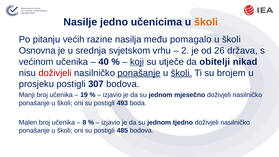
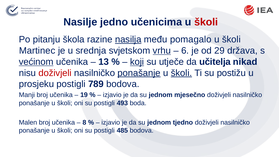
školi colour: orange -> red (206, 22)
većih: većih -> škola (74, 39)
nasilja underline: none -> present (128, 39)
Osnovna: Osnovna -> Martinec (37, 51)
vrhu underline: none -> present (162, 51)
2: 2 -> 6 (185, 51)
26: 26 -> 29 (219, 51)
većinom underline: none -> present (36, 62)
40: 40 -> 13 (104, 62)
obitelji: obitelji -> učitelja (215, 62)
brojem: brojem -> postižu (231, 73)
307: 307 -> 789 (96, 84)
